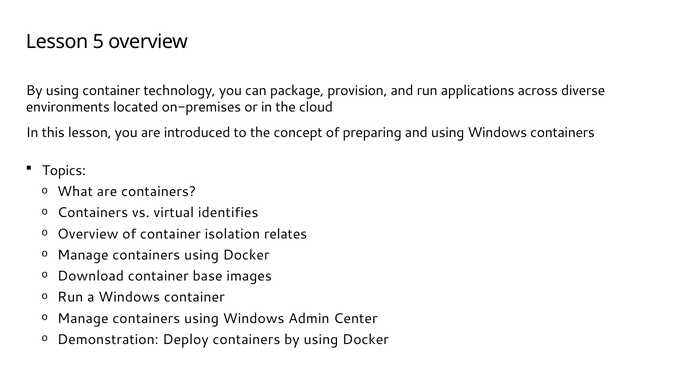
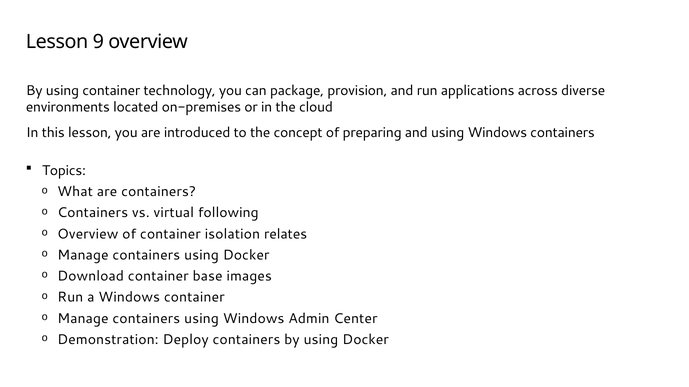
5: 5 -> 9 (98, 42)
identifies: identifies -> following (228, 213)
